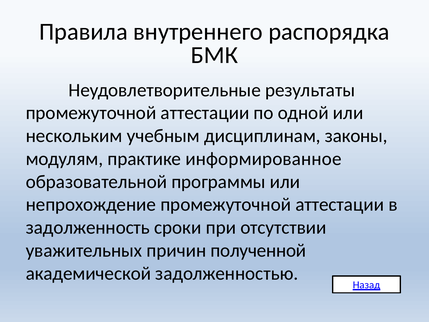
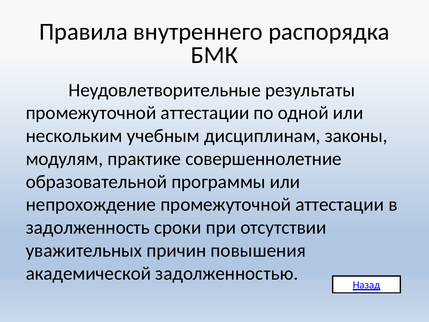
информированное: информированное -> совершеннолетние (264, 159)
полученной: полученной -> повышения (258, 250)
